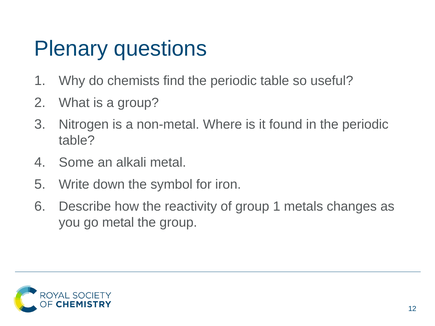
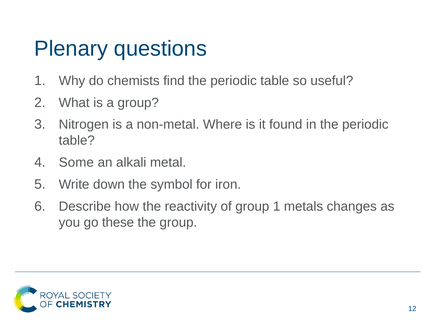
go metal: metal -> these (118, 223)
